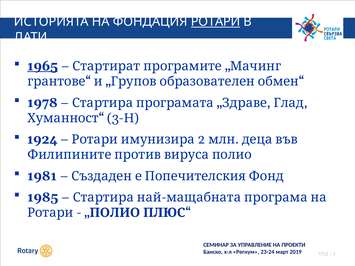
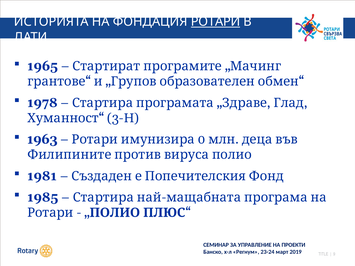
1965 underline: present -> none (43, 66)
1924: 1924 -> 1963 (42, 140)
2: 2 -> 0 (202, 140)
